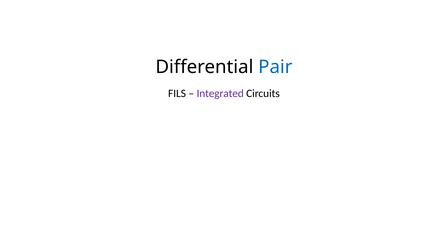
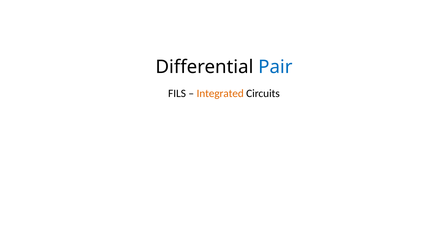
Integrated colour: purple -> orange (220, 94)
